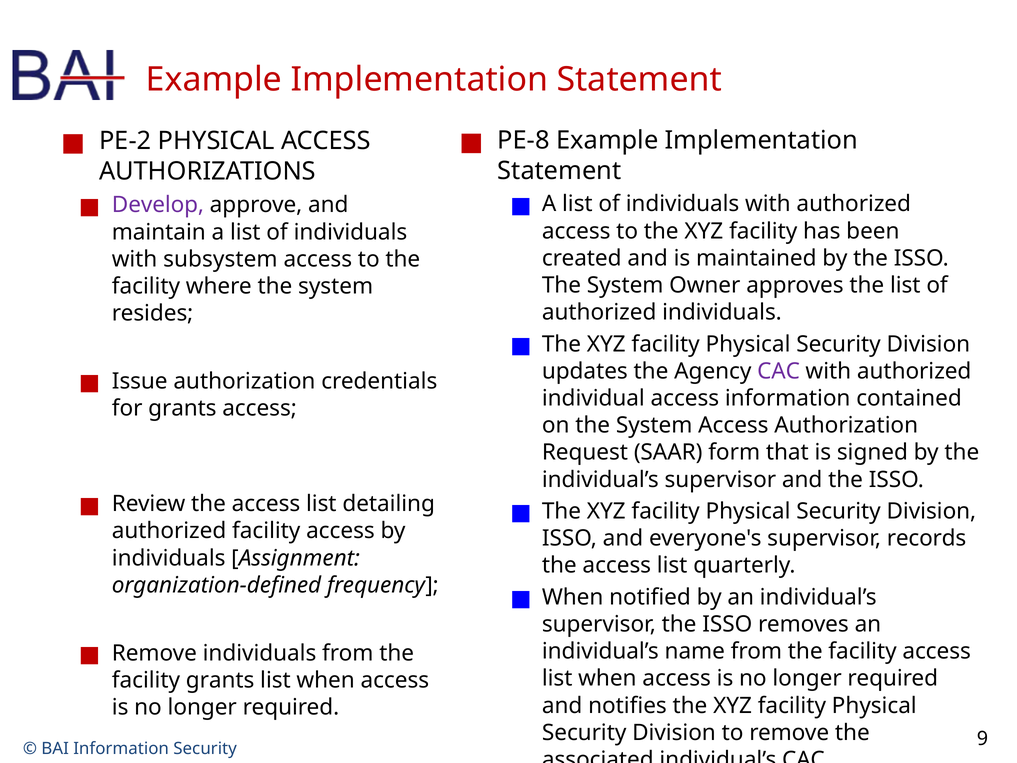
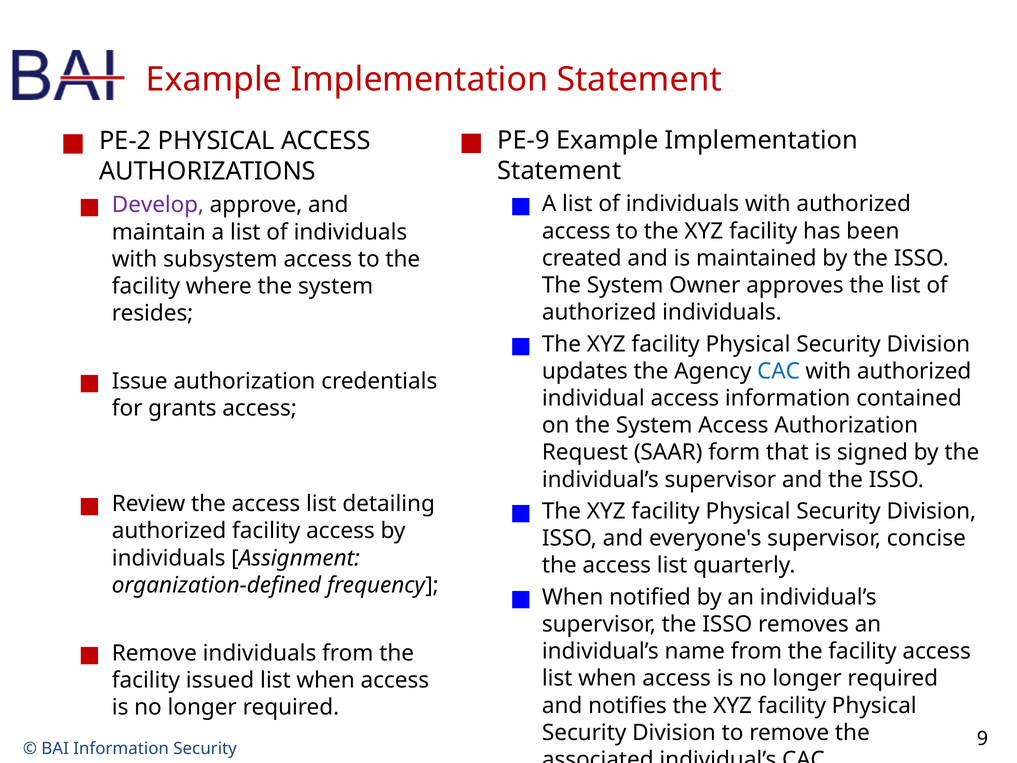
PE-8: PE-8 -> PE-9 (524, 140)
CAC colour: purple -> blue (779, 371)
records: records -> concise (926, 538)
facility grants: grants -> issued (220, 680)
